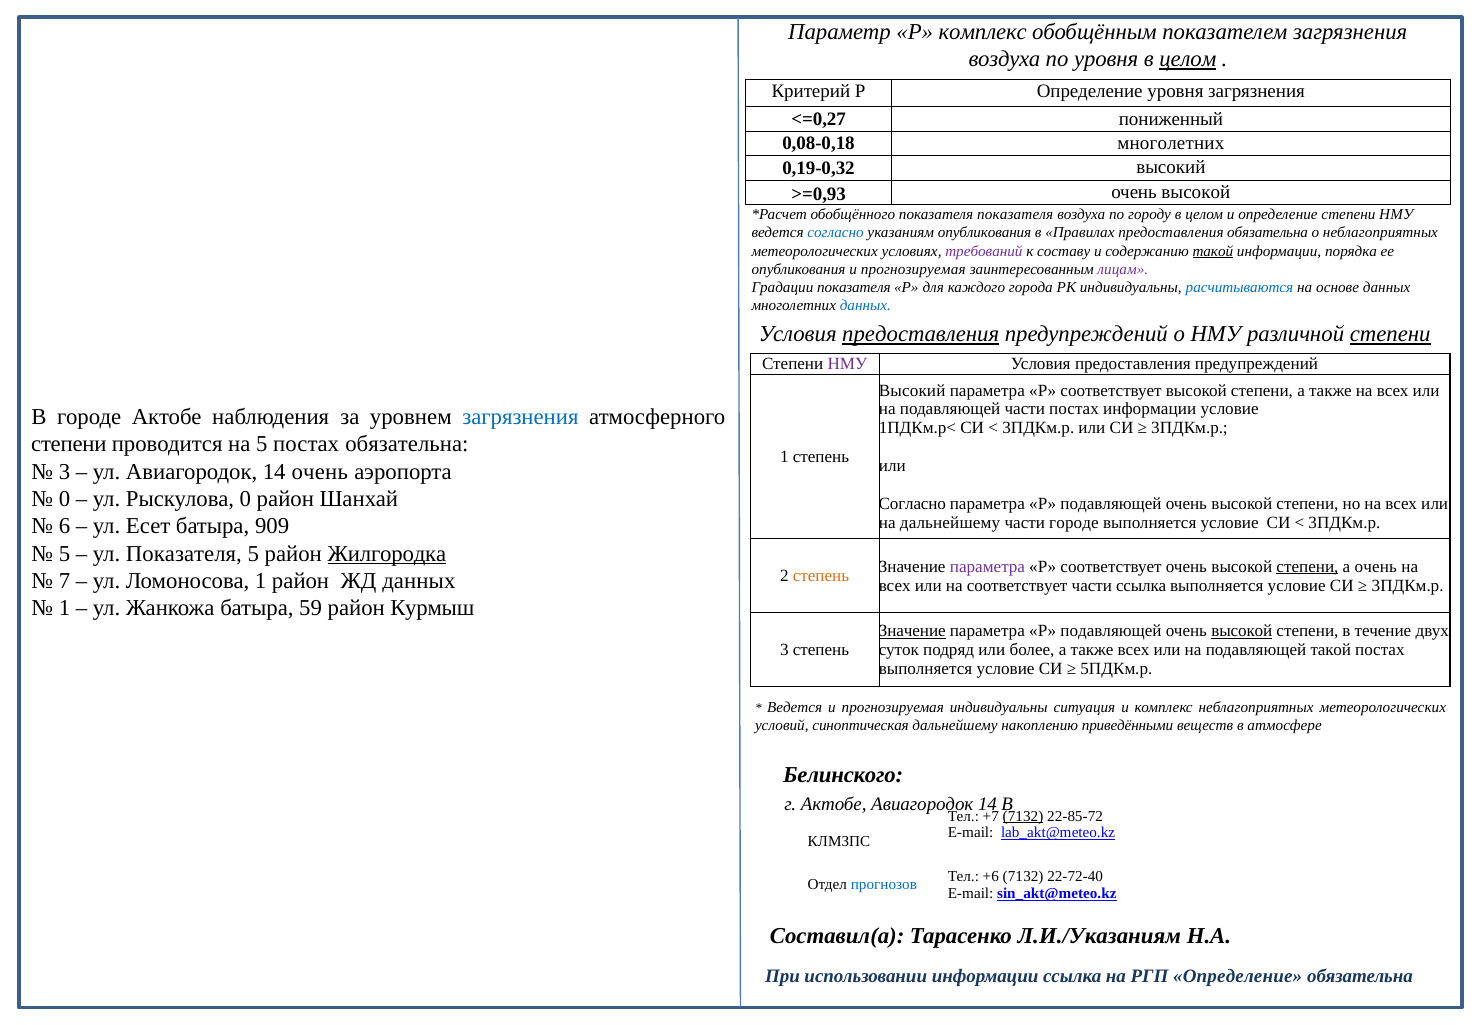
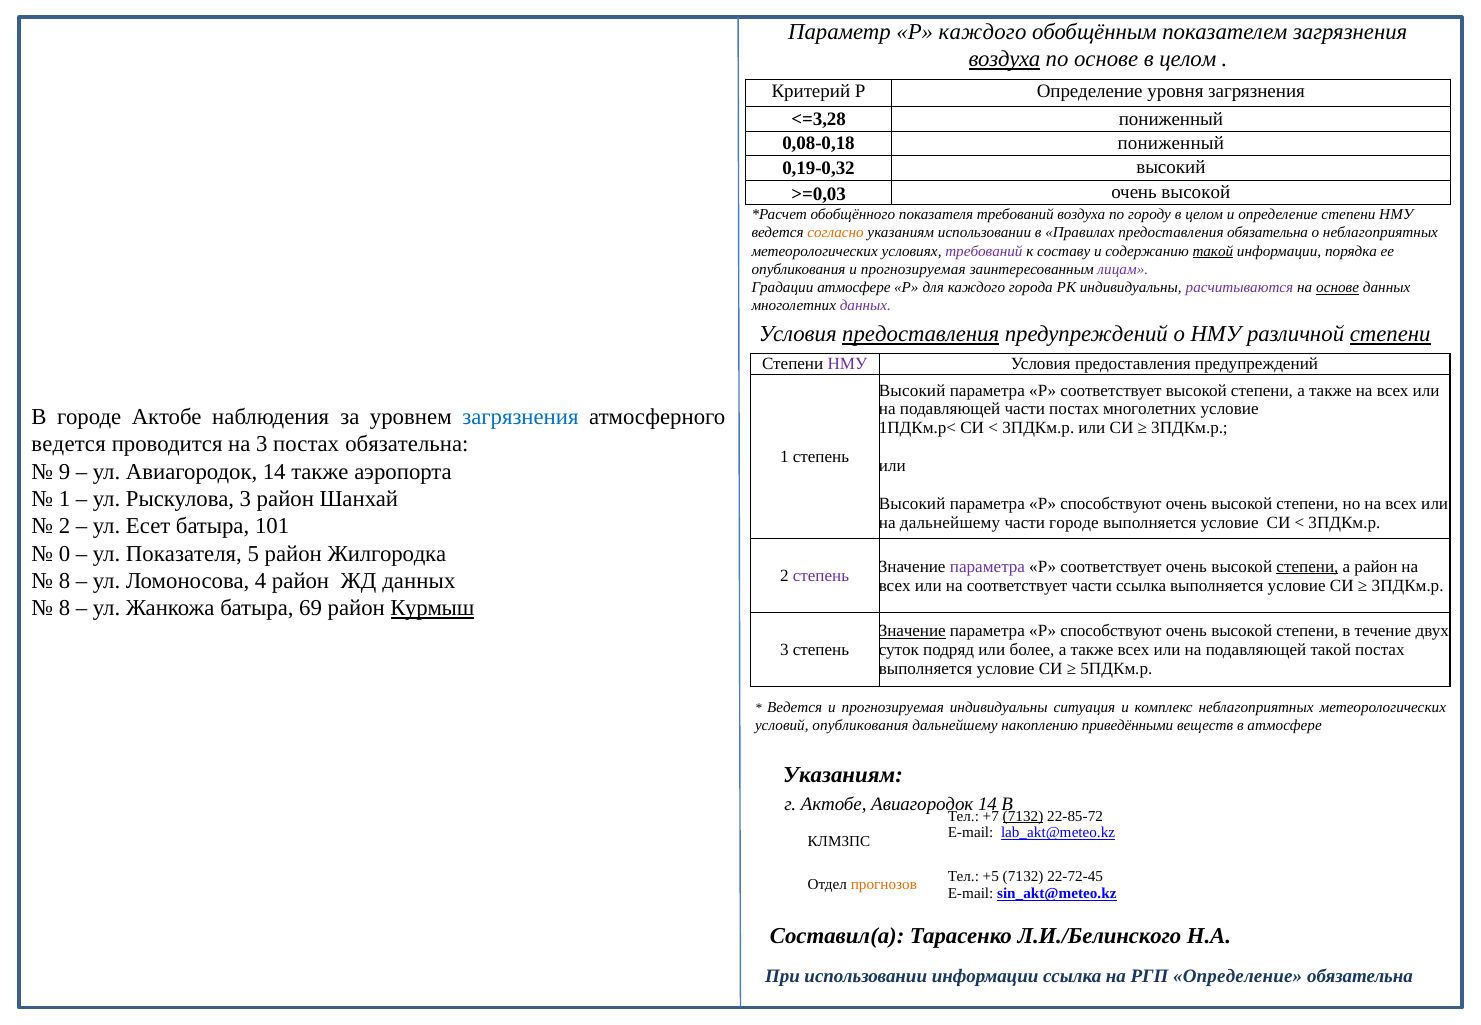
Р комплекс: комплекс -> каждого (983, 32)
воздуха underline: none -> present (1004, 59)
по уровня: уровня -> основе (1106, 59)
целом underline: present -> none (1188, 59)
<=0,27: <=0,27 -> <=3,28 (819, 119)
0,08-0,18 многолетних: многолетних -> пониженный (1171, 143)
>=0,93: >=0,93 -> >=0,03 (819, 194)
показателя показателя: показателя -> требований (1015, 215)
согласно colour: blue -> orange (836, 233)
указаниям опубликования: опубликования -> использовании (985, 233)
Градации показателя: показателя -> атмосфере (854, 288)
расчитываются colour: blue -> purple (1239, 288)
основе underline: none -> present (1338, 288)
данных colour: blue -> purple (865, 306)
постах информации: информации -> многолетних (1150, 409)
степени: степени -> ведется (69, 444)
на 5: 5 -> 3 (262, 444)
3: 3 -> 9 (65, 472)
14 очень: очень -> также (320, 472)
0: 0 -> 1 (65, 499)
Рыскулова 0: 0 -> 3 (245, 499)
Согласно: Согласно -> Высокий (912, 504)
подавляющей: подавляющей -> способствуют (1111, 504)
6: 6 -> 2 (65, 527)
909: 909 -> 101 (272, 527)
5: 5 -> 0 (65, 554)
Жилгородка underline: present -> none (387, 554)
а очень: очень -> район (1376, 567)
степень colour: orange -> purple (821, 576)
7: 7 -> 8 (65, 581)
Ломоносова 1: 1 -> 4 (261, 581)
1: 1 -> 8 (65, 609)
59: 59 -> 69 (311, 609)
Курмыш underline: none -> present (432, 609)
подавляющей: подавляющей -> способствуют (1111, 631)
высокой underline: present -> none (1242, 631)
условий синоптическая: синоптическая -> опубликования (860, 726)
Белинского: Белинского -> Указаниям (843, 775)
+6: +6 -> +5 (991, 877)
22-72-40: 22-72-40 -> 22-72-45 (1075, 877)
прогнозов colour: blue -> orange (884, 885)
Л.И./Указаниям: Л.И./Указаниям -> Л.И./Белинского (1099, 937)
